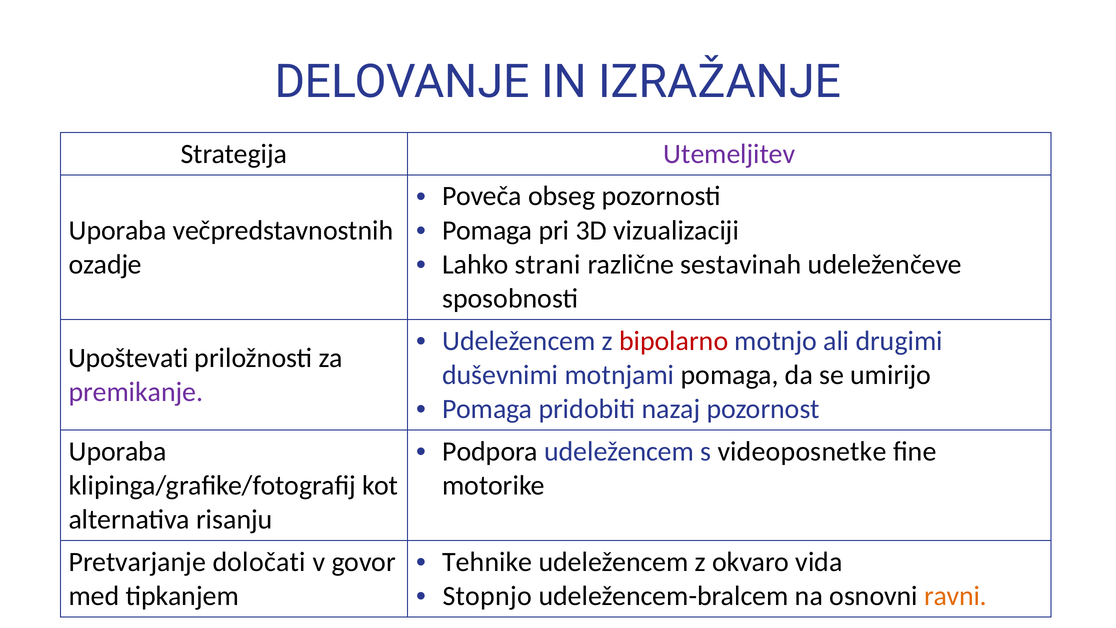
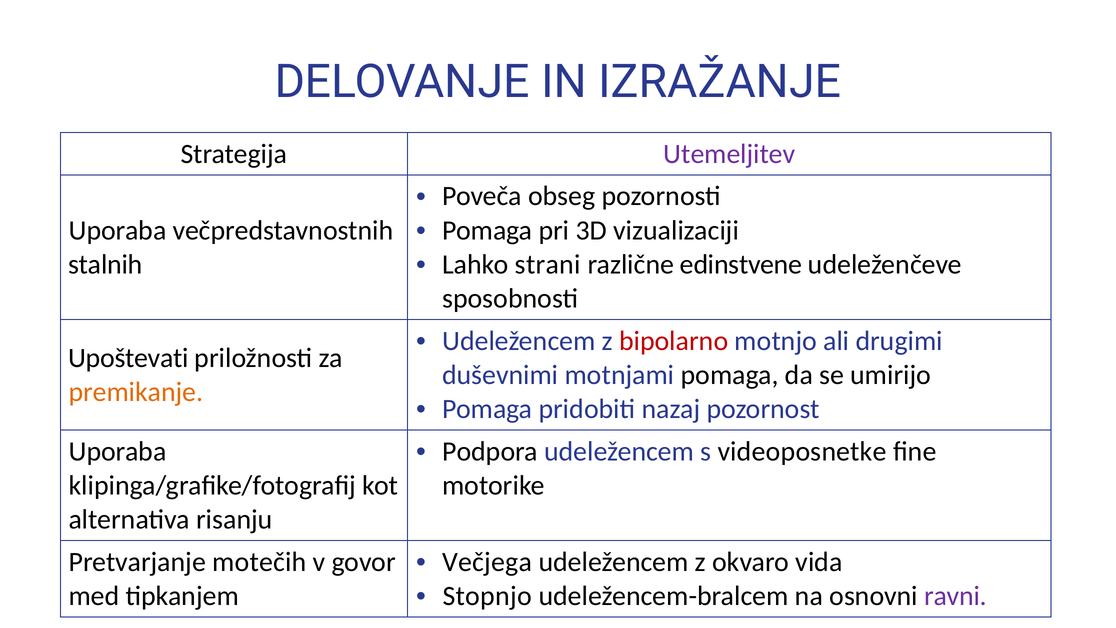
sestavinah: sestavinah -> edinstvene (741, 264)
ozadje: ozadje -> stalnih (105, 264)
premikanje colour: purple -> orange (136, 392)
Tehnike: Tehnike -> Večjega (487, 562)
določati: določati -> motečih (259, 562)
ravni colour: orange -> purple (955, 596)
